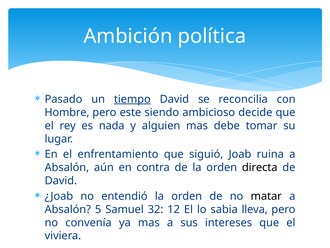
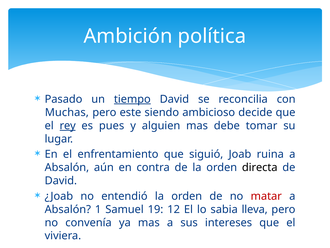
Hombre: Hombre -> Muchas (67, 112)
rey underline: none -> present (68, 125)
nada: nada -> pues (112, 125)
matar colour: black -> red (266, 196)
5: 5 -> 1 (98, 209)
32: 32 -> 19 (156, 209)
